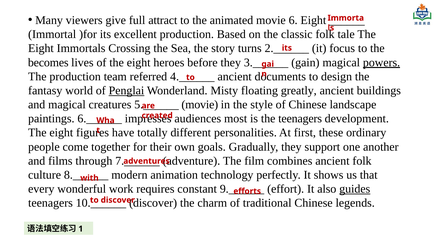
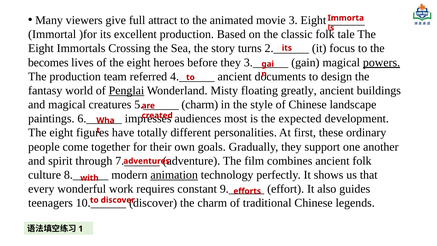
6: 6 -> 3 (293, 20)
movie: movie -> charm (200, 105)
the teenagers: teenagers -> expected (300, 119)
films: films -> spirit (60, 161)
animation underline: none -> present (174, 175)
guides underline: present -> none (355, 189)
